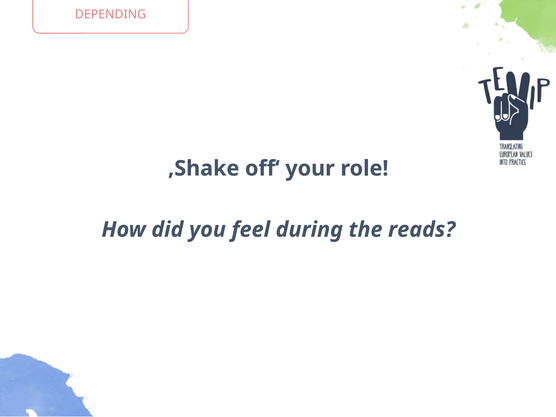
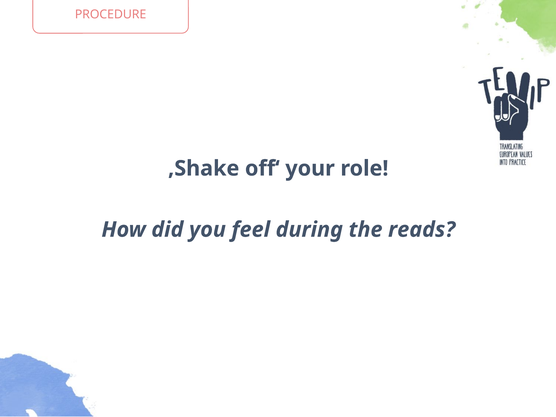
DEPENDING: DEPENDING -> PROCEDURE (111, 14)
